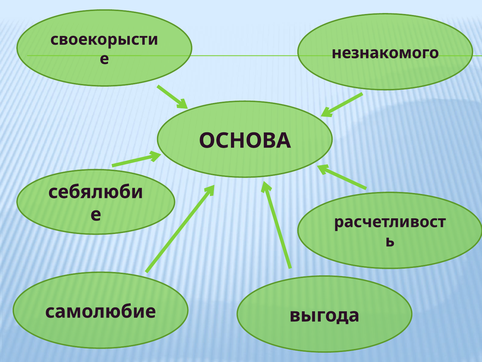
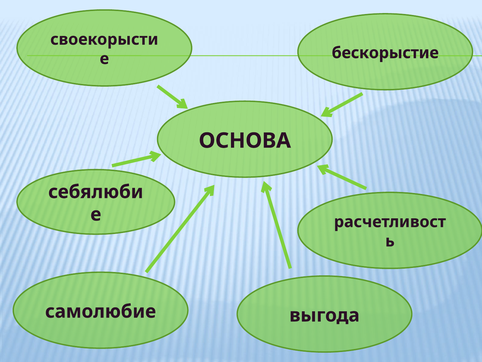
незнакомого: незнакомого -> бескорыстие (385, 53)
